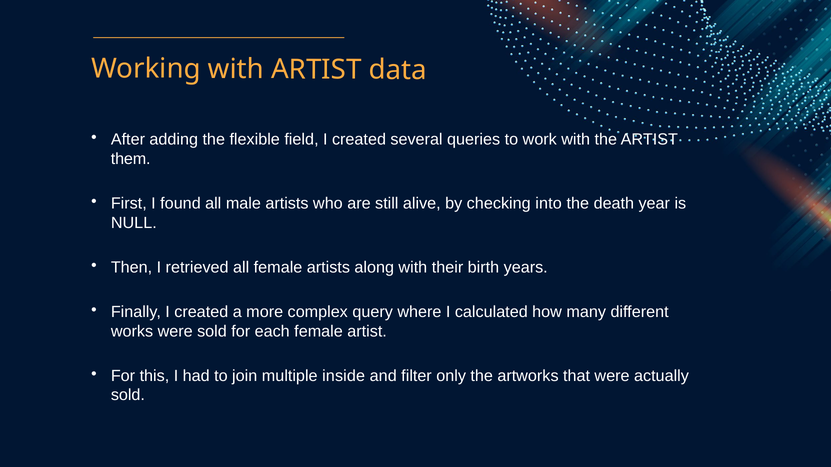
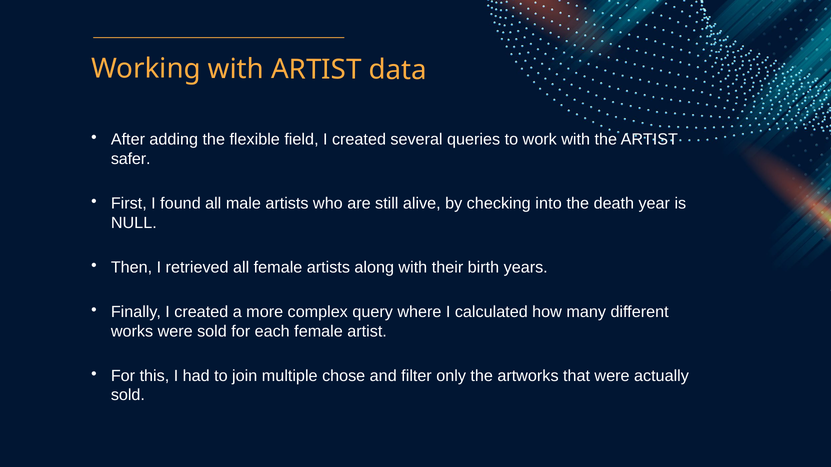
them: them -> safer (131, 159)
inside: inside -> chose (344, 376)
